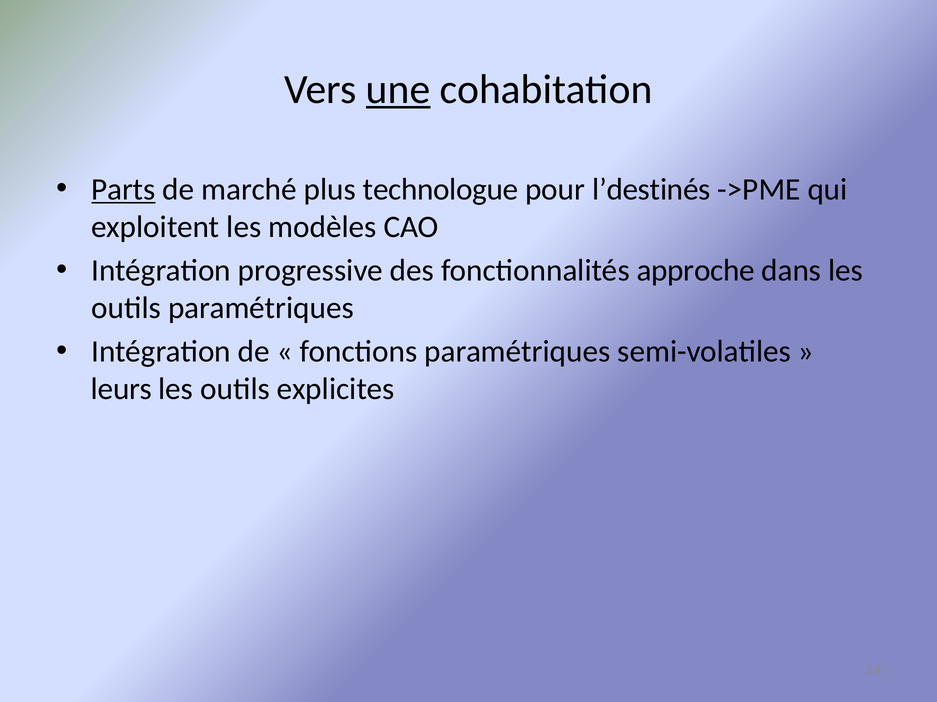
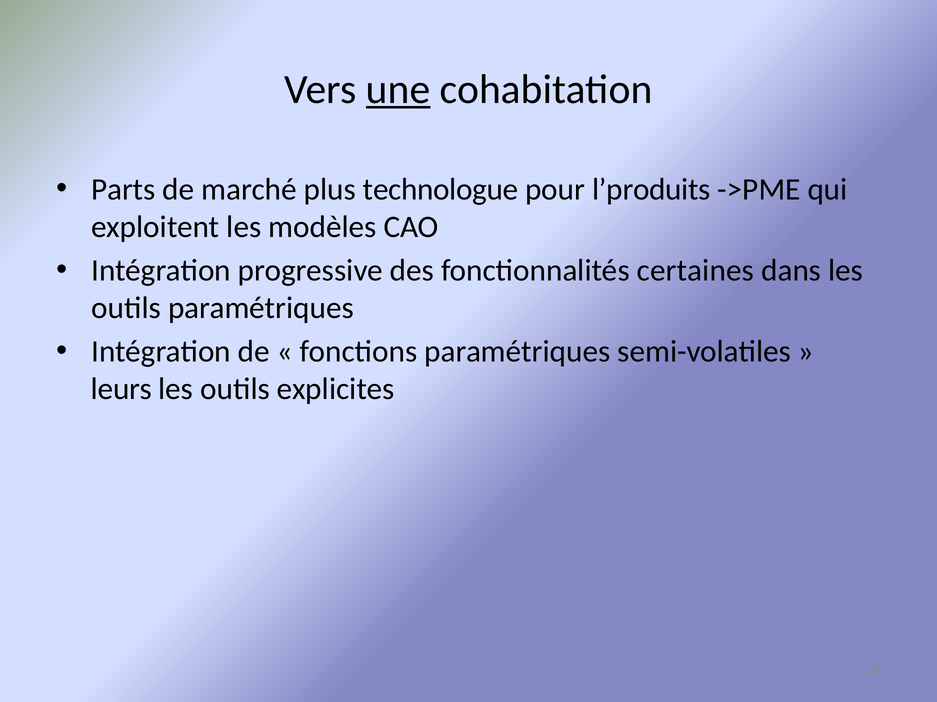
Parts underline: present -> none (123, 190)
l’destinés: l’destinés -> l’produits (651, 190)
approche: approche -> certaines (695, 271)
